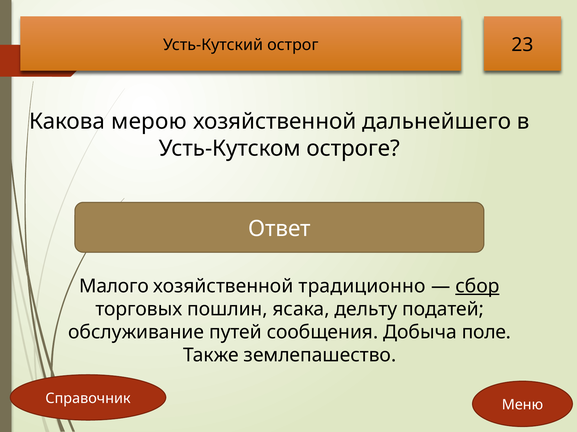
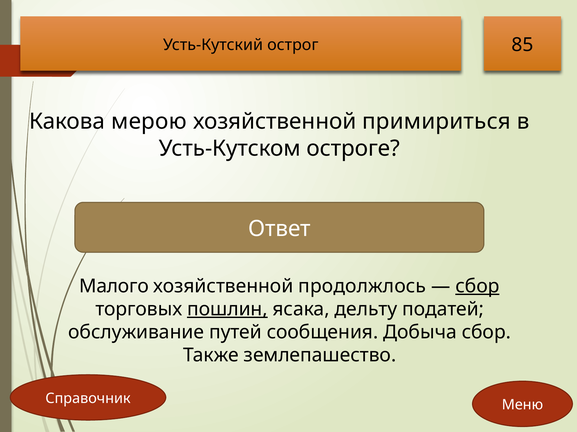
23: 23 -> 85 (523, 45)
дальнейшего: дальнейшего -> примириться (437, 122)
традиционно: традиционно -> продолжлось (362, 287)
пошлин underline: none -> present (227, 310)
Добыча поле: поле -> сбор (486, 333)
